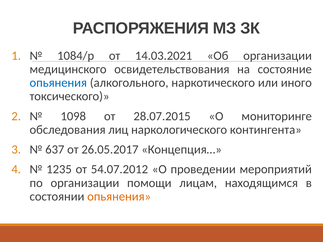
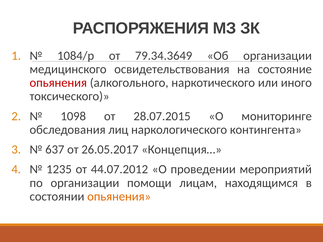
14.03.2021: 14.03.2021 -> 79.34.3649 (164, 56)
опьянения colour: blue -> red (58, 83)
54.07.2012: 54.07.2012 -> 44.07.2012 (120, 170)
